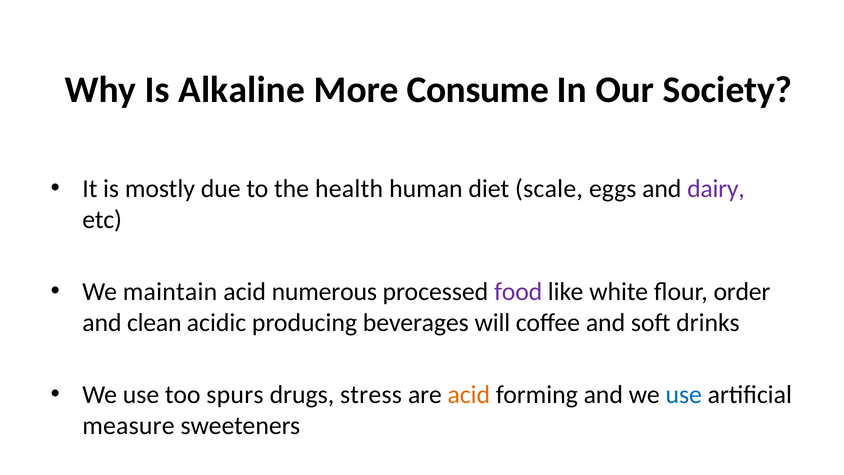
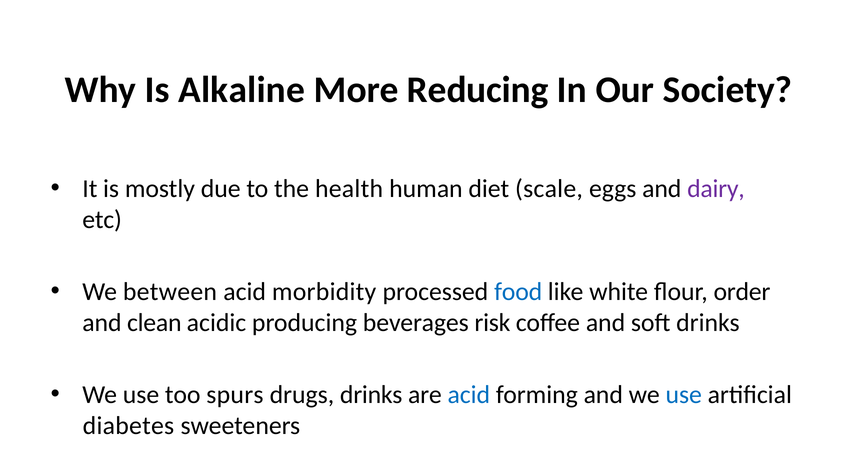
Consume: Consume -> Reducing (478, 90)
maintain: maintain -> between (170, 292)
numerous: numerous -> morbidity (324, 292)
food colour: purple -> blue (518, 292)
will: will -> risk (492, 322)
drugs stress: stress -> drinks (371, 395)
acid colour: orange -> blue (469, 395)
measure: measure -> diabetes (128, 425)
